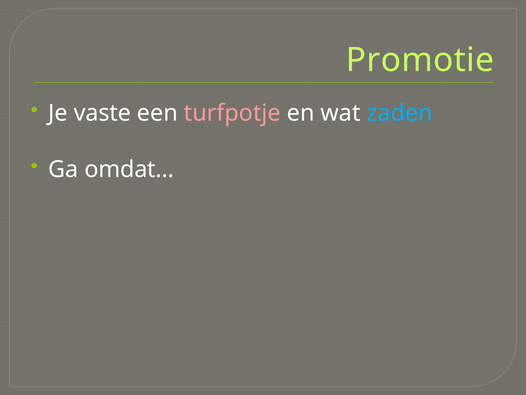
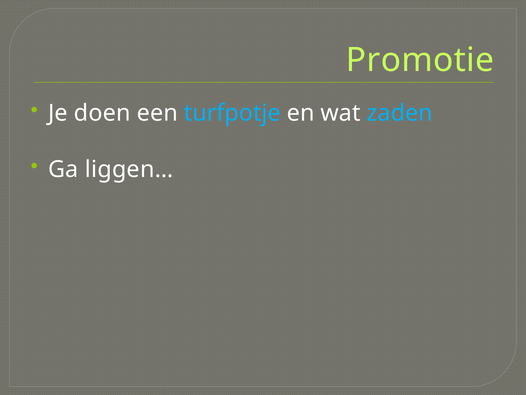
vaste: vaste -> doen (102, 113)
turfpotje colour: pink -> light blue (232, 113)
omdat…: omdat… -> liggen… (129, 169)
